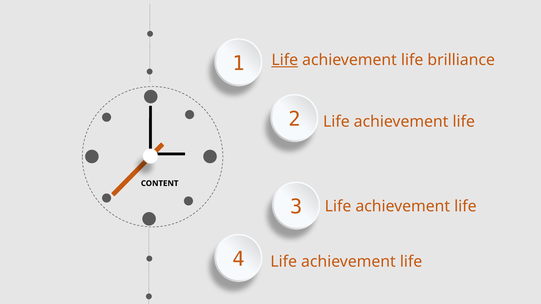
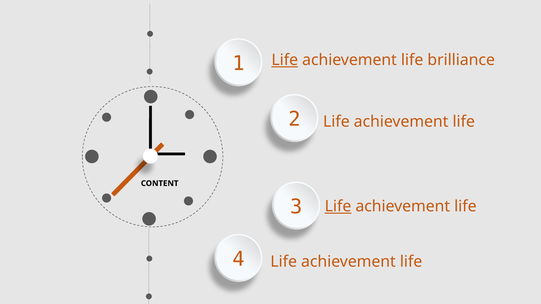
Life underline: none -> present (338, 207)
